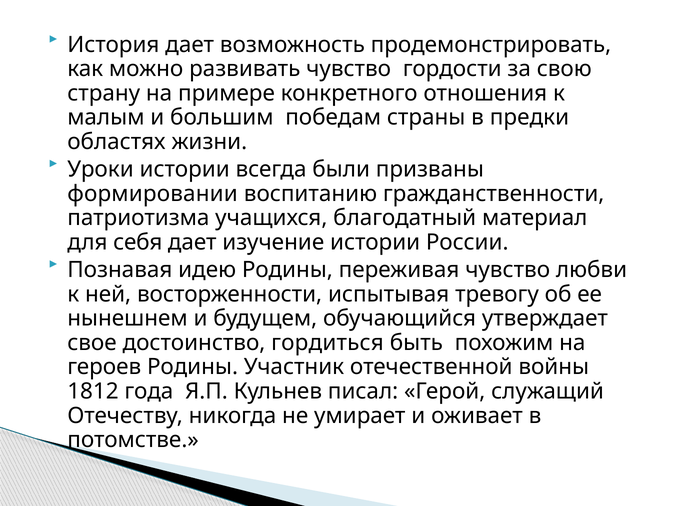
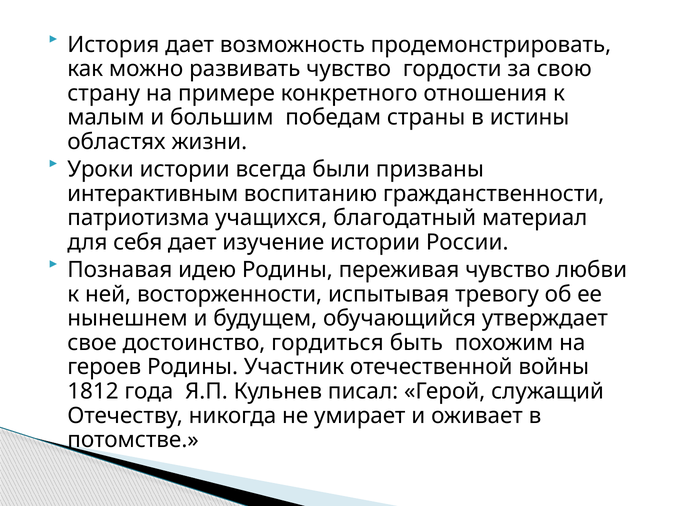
предки: предки -> истины (530, 117)
формировании: формировании -> интерактивным (153, 194)
